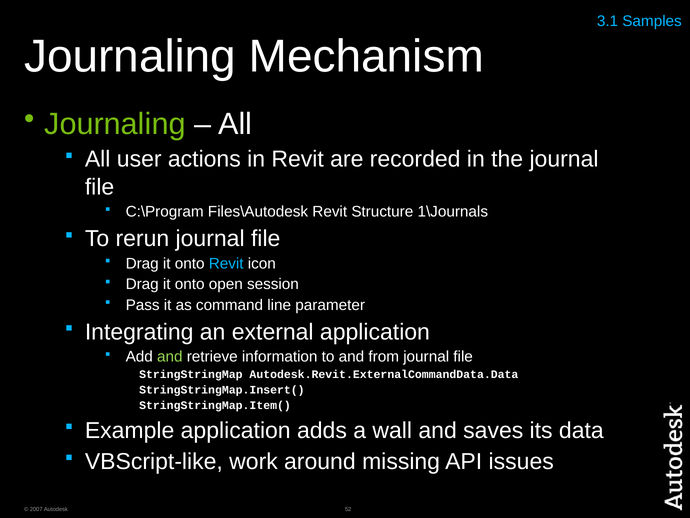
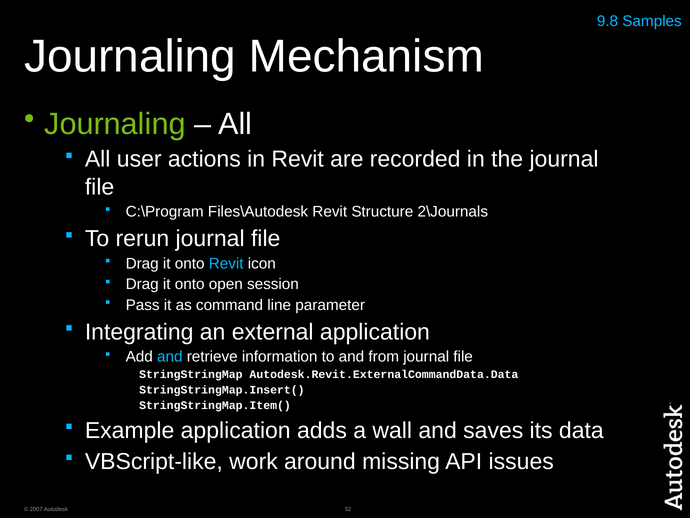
3.1: 3.1 -> 9.8 (607, 21)
1\Journals: 1\Journals -> 2\Journals (453, 212)
and colour: light green -> light blue (170, 356)
